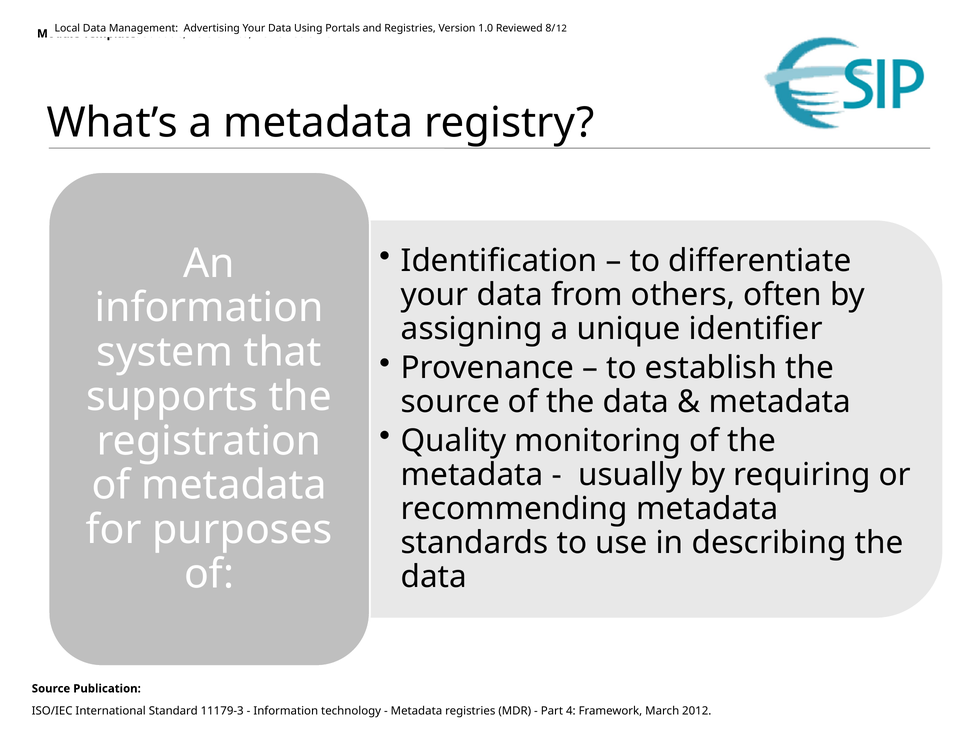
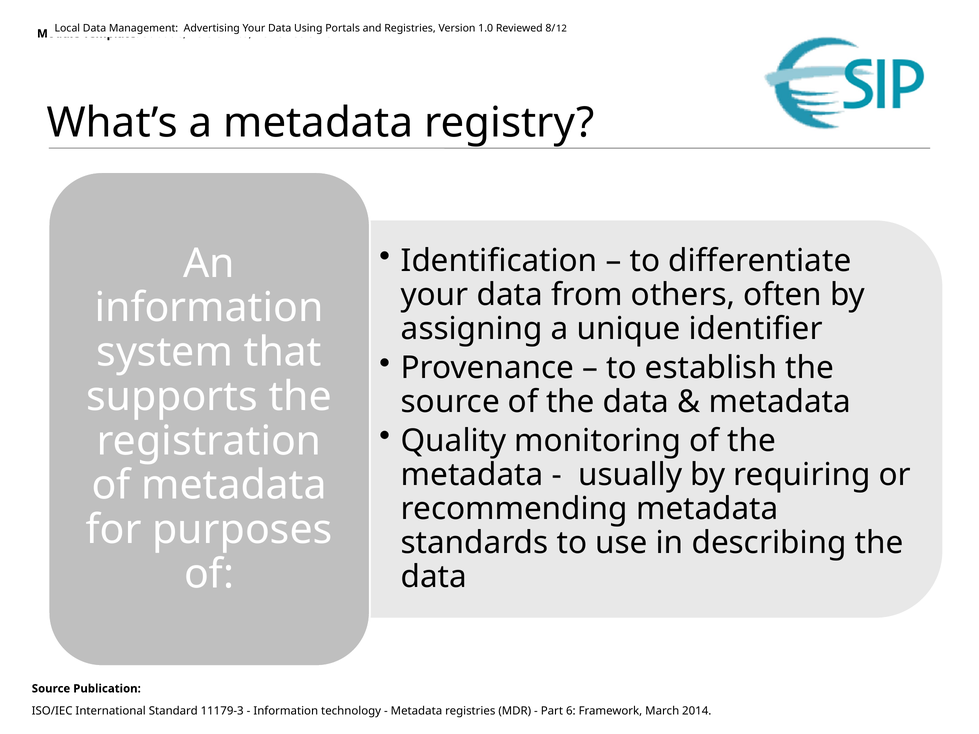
4: 4 -> 6 (571, 711)
2012: 2012 -> 2014 (697, 711)
